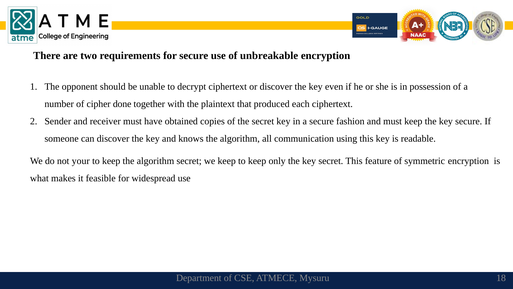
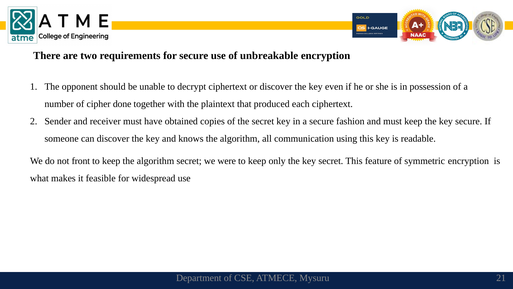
your: your -> front (81, 161)
we keep: keep -> were (227, 161)
18: 18 -> 21 (501, 278)
